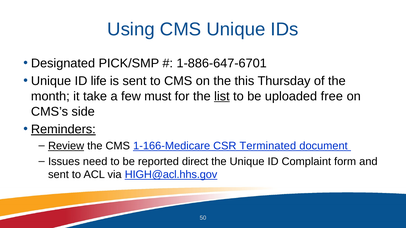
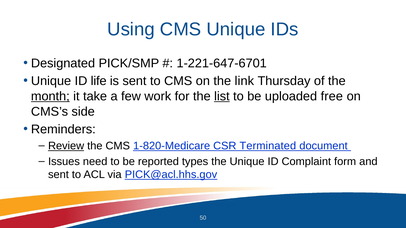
1-886-647-6701: 1-886-647-6701 -> 1-221-647-6701 (222, 63)
this: this -> link (244, 81)
month underline: none -> present (50, 96)
must: must -> work (158, 96)
Reminders underline: present -> none (63, 130)
1-166-Medicare: 1-166-Medicare -> 1-820-Medicare (172, 146)
direct: direct -> types (195, 162)
HIGH@acl.hhs.gov: HIGH@acl.hhs.gov -> PICK@acl.hhs.gov (171, 175)
